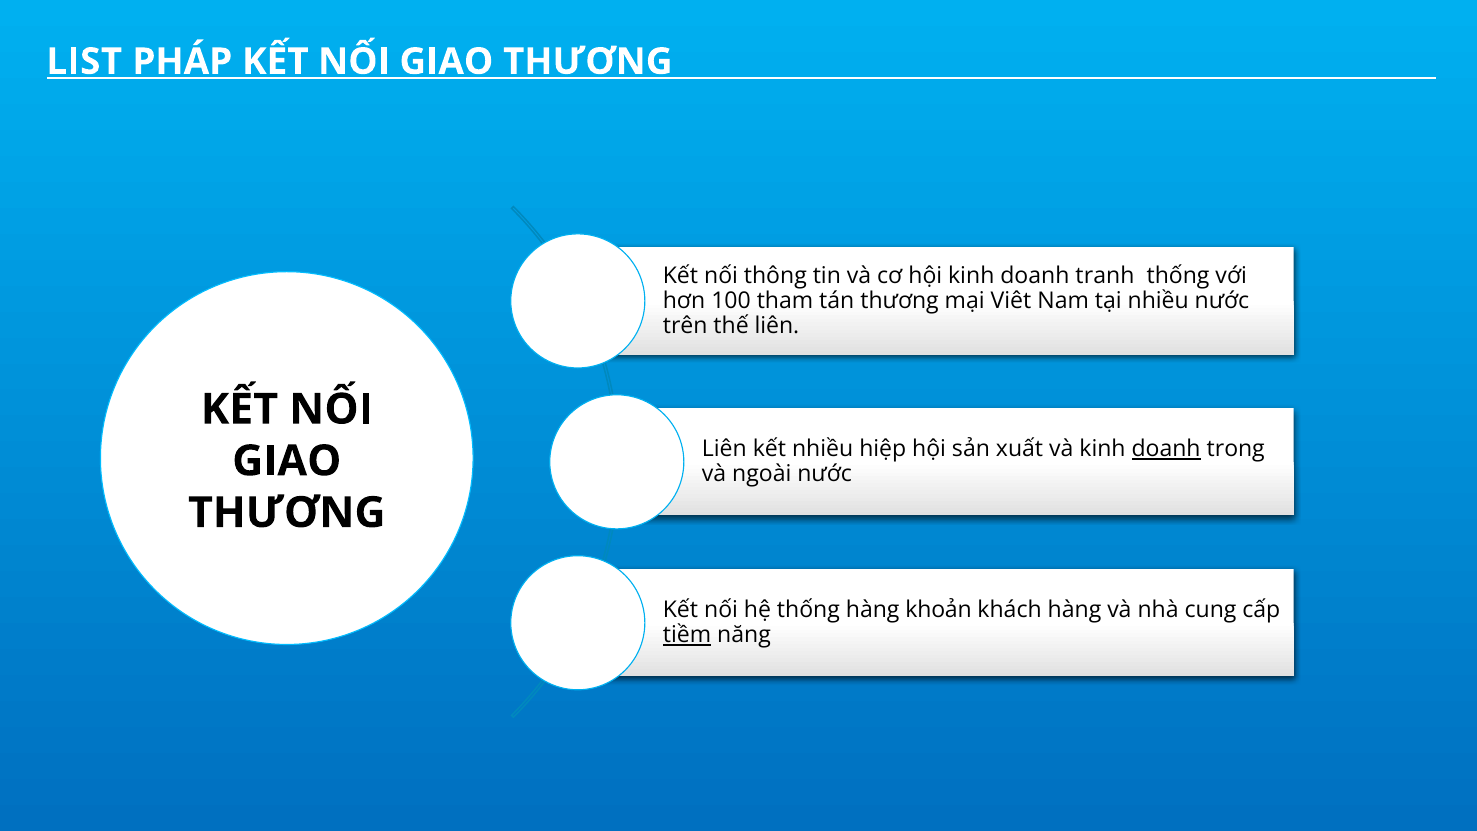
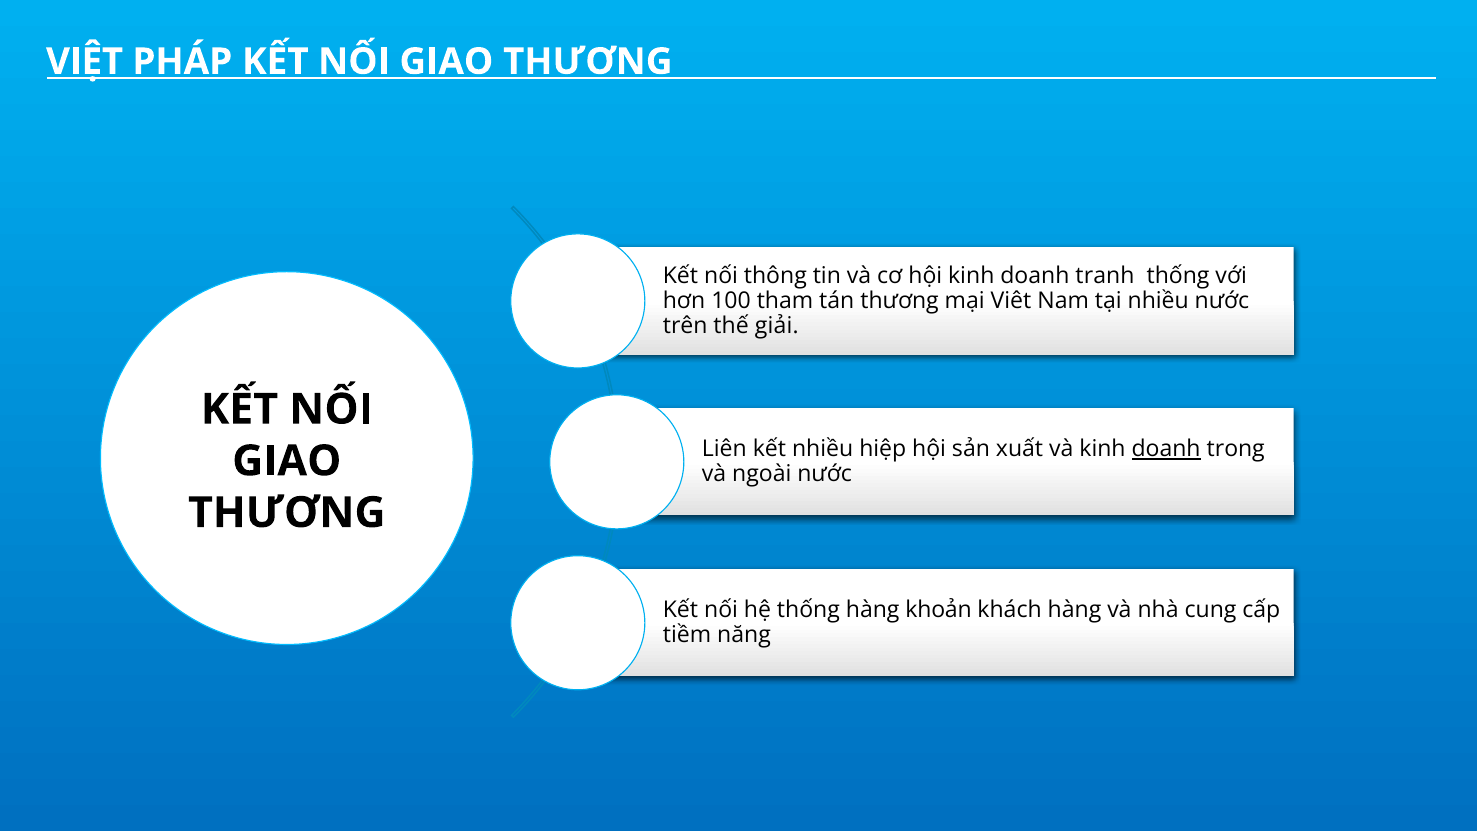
LIST: LIST -> VIỆT (85, 62)
thế liên: liên -> giải (777, 326)
tiềm underline: present -> none (687, 635)
